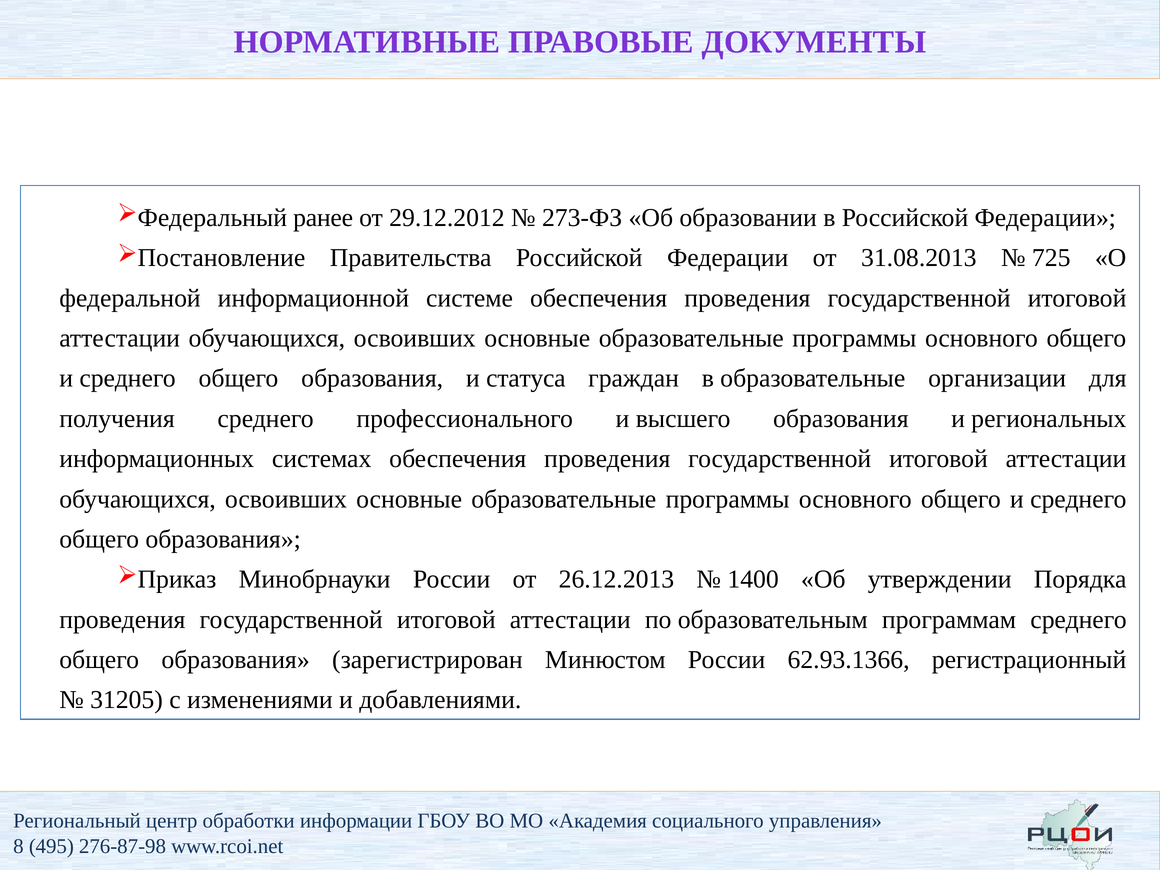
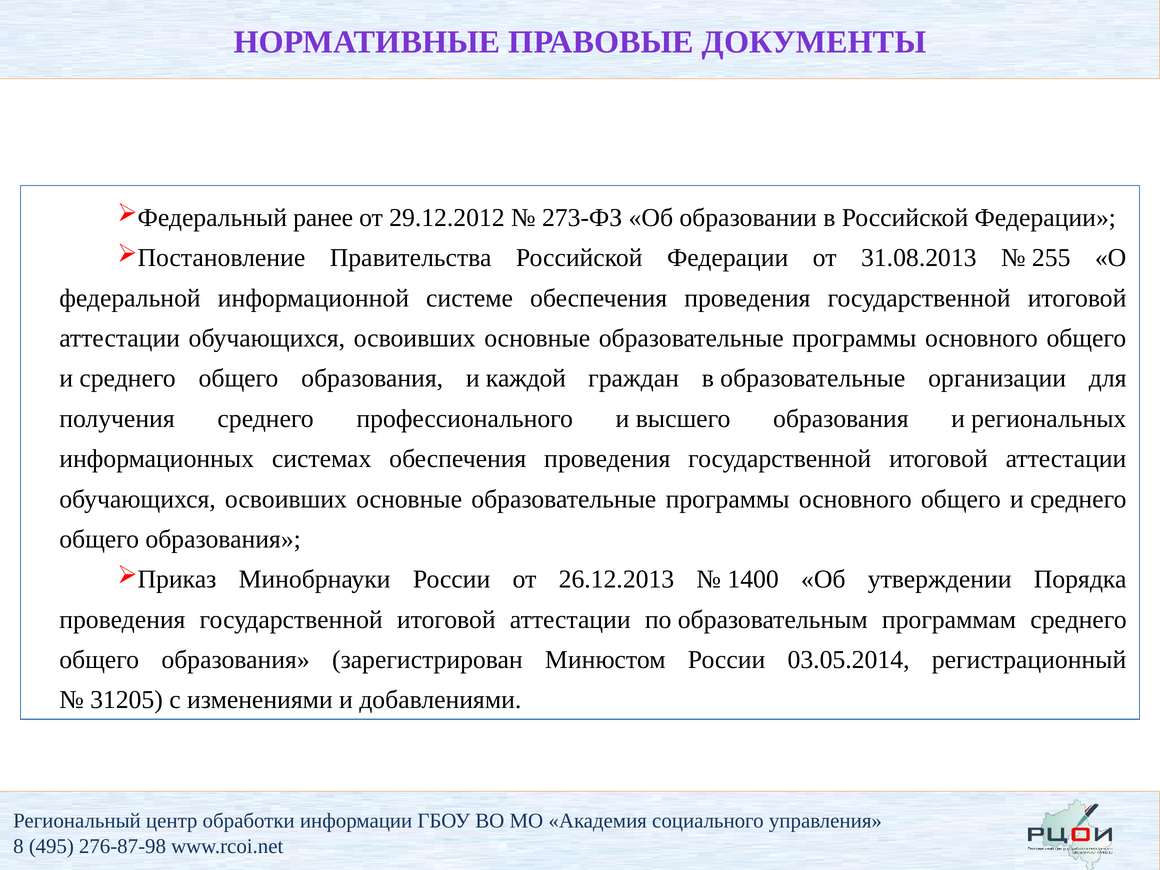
725: 725 -> 255 (1051, 258)
статуса: статуса -> каждой (526, 378)
62.93.1366: 62.93.1366 -> 03.05.2014 (849, 660)
